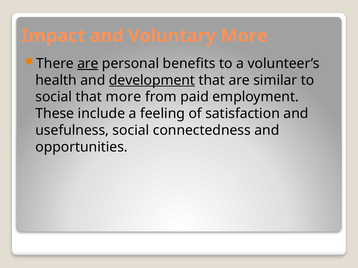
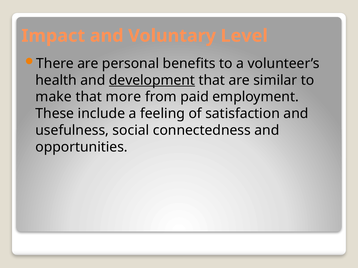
Voluntary More: More -> Level (244, 36)
are underline: present -> none (88, 64)
social: social -> make (54, 97)
